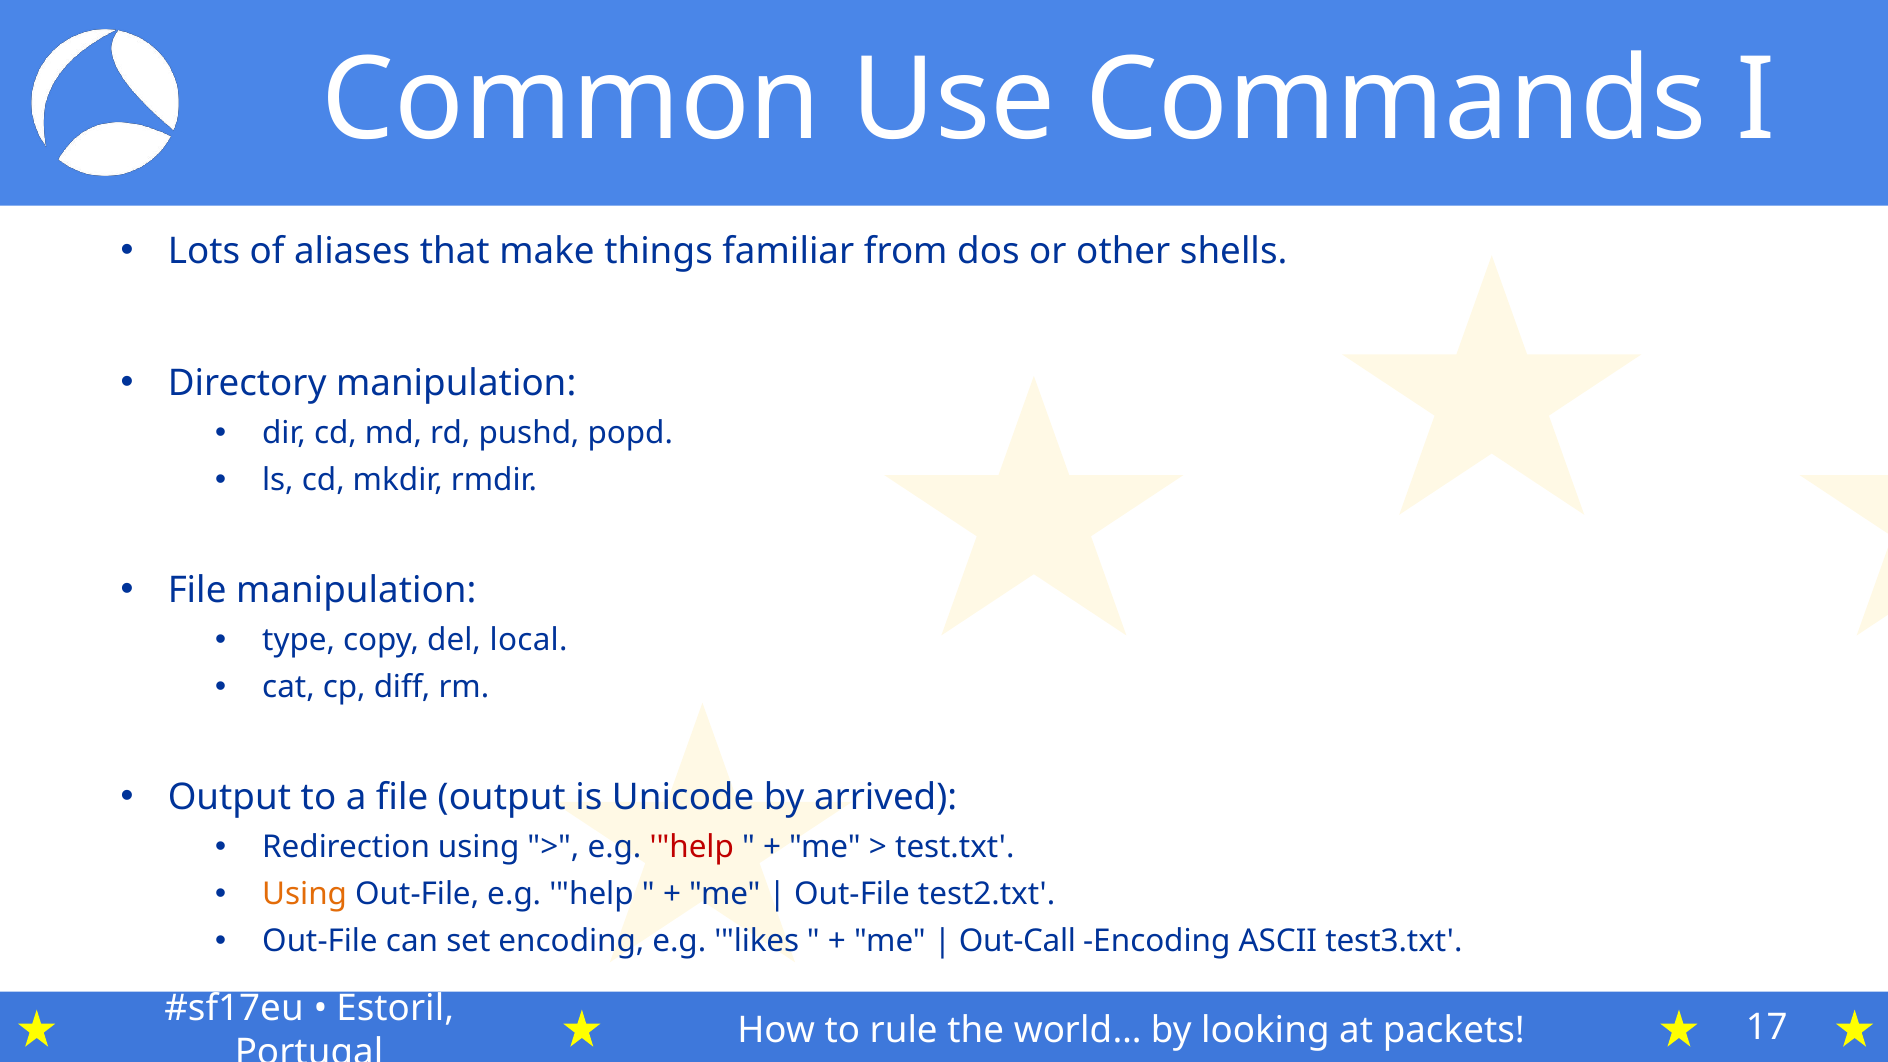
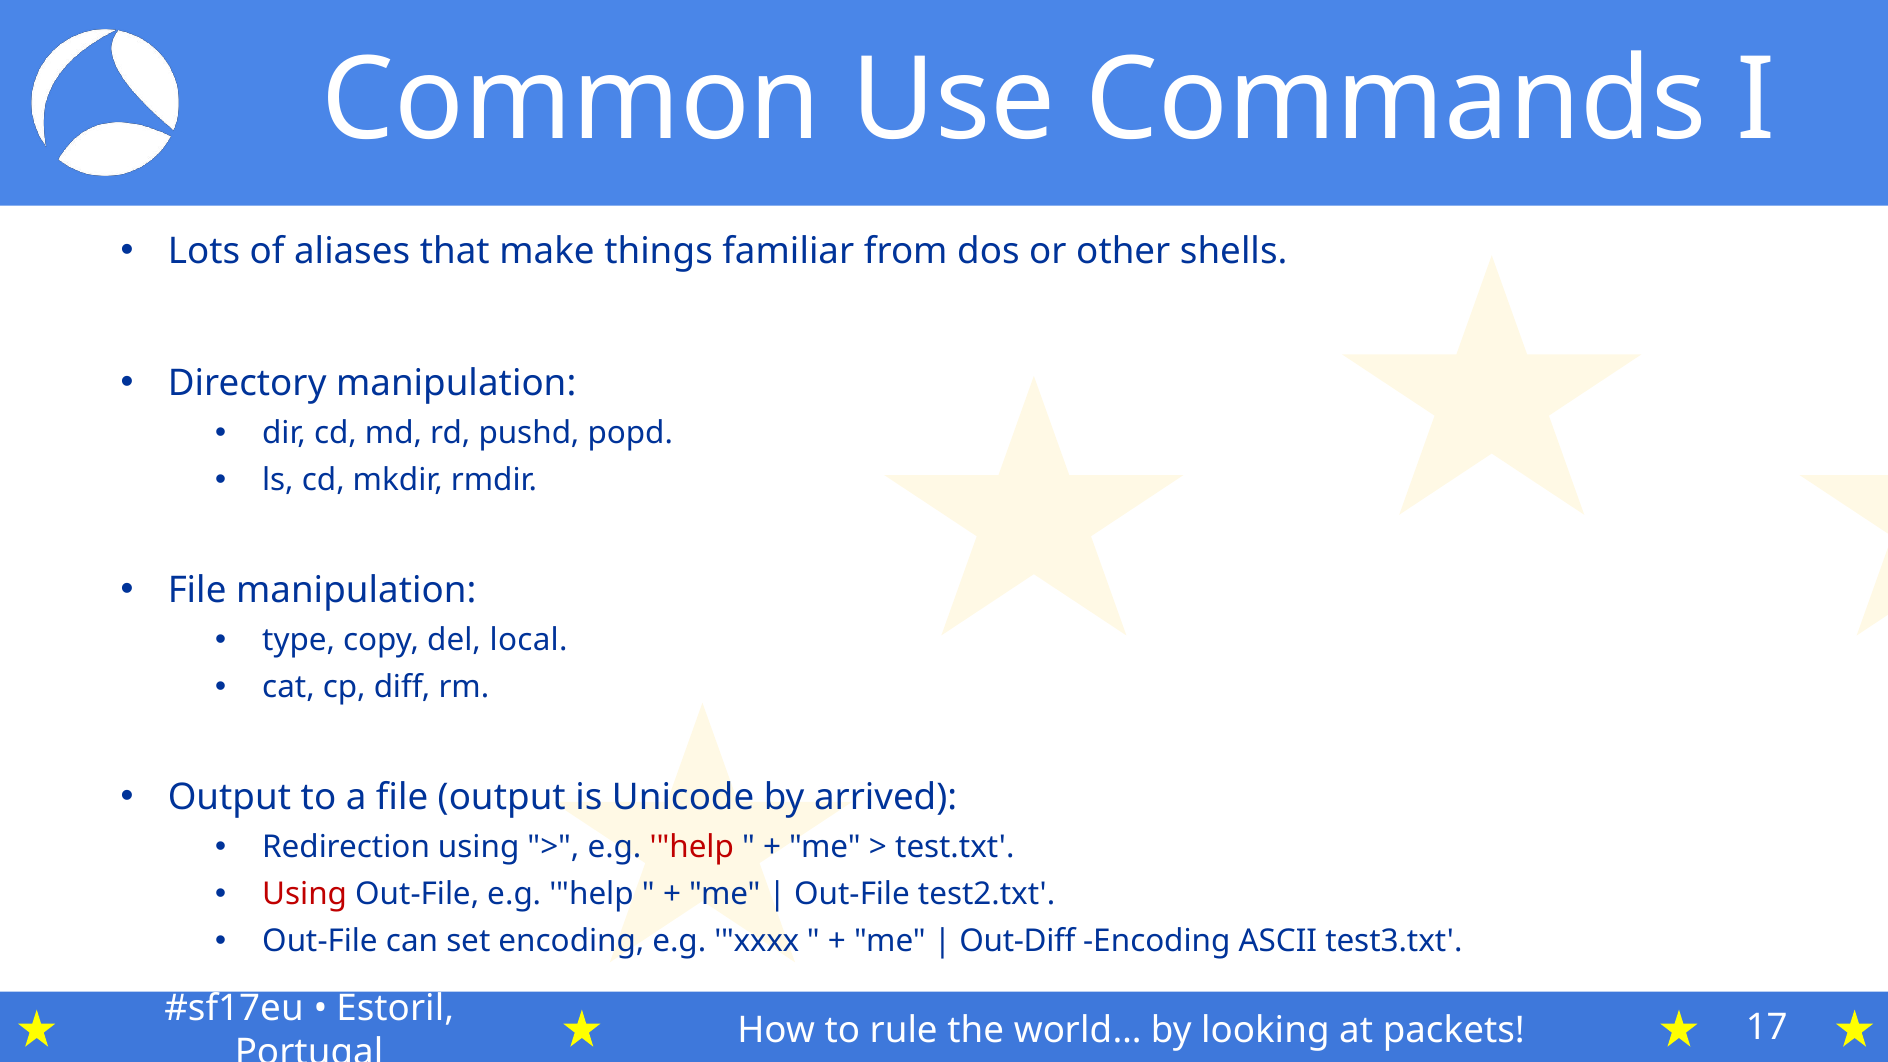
Using colour: orange -> red (305, 894)
likes: likes -> xxxx (757, 941)
Out-Call: Out-Call -> Out-Diff (1017, 941)
